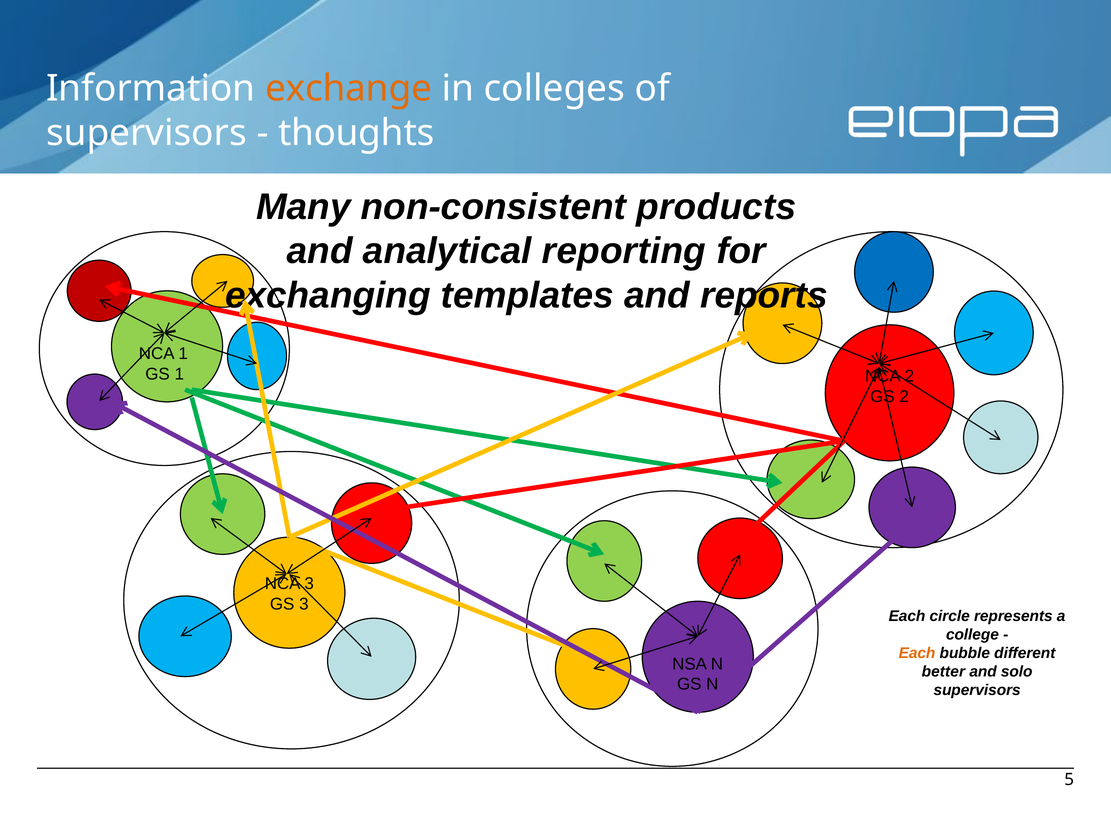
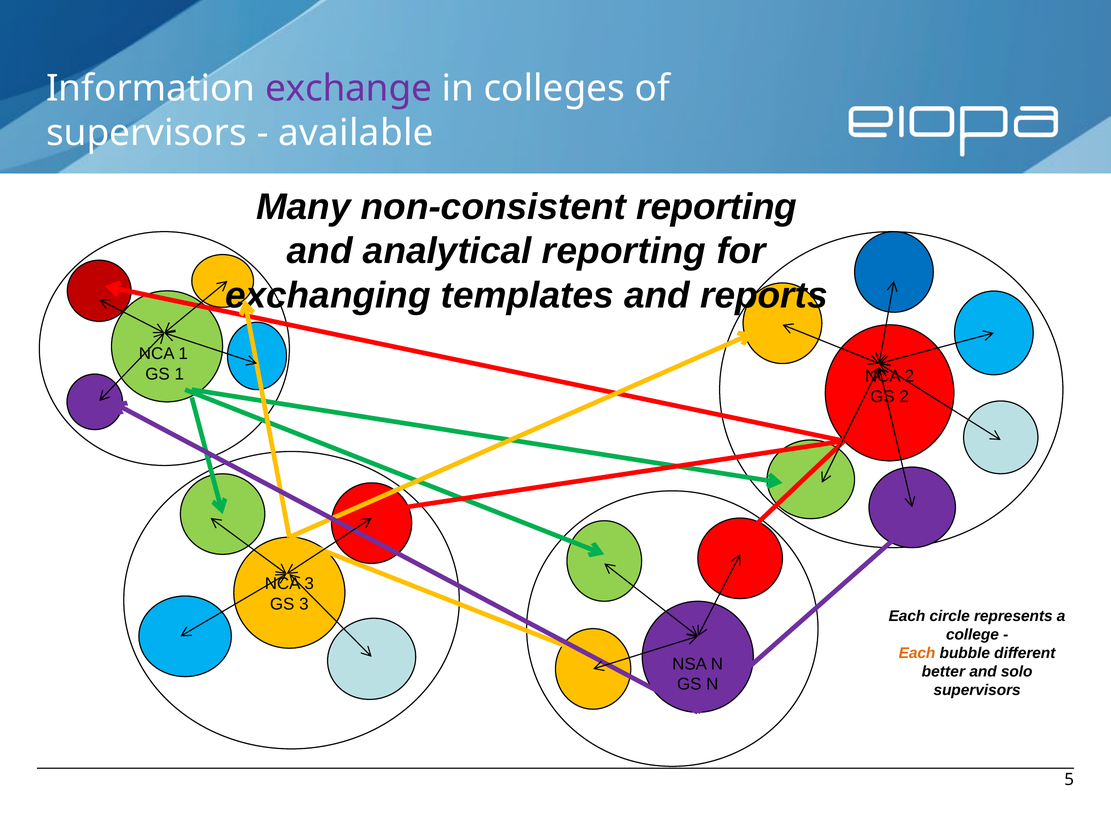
exchange colour: orange -> purple (349, 88)
thoughts: thoughts -> available (356, 133)
non-consistent products: products -> reporting (717, 207)
